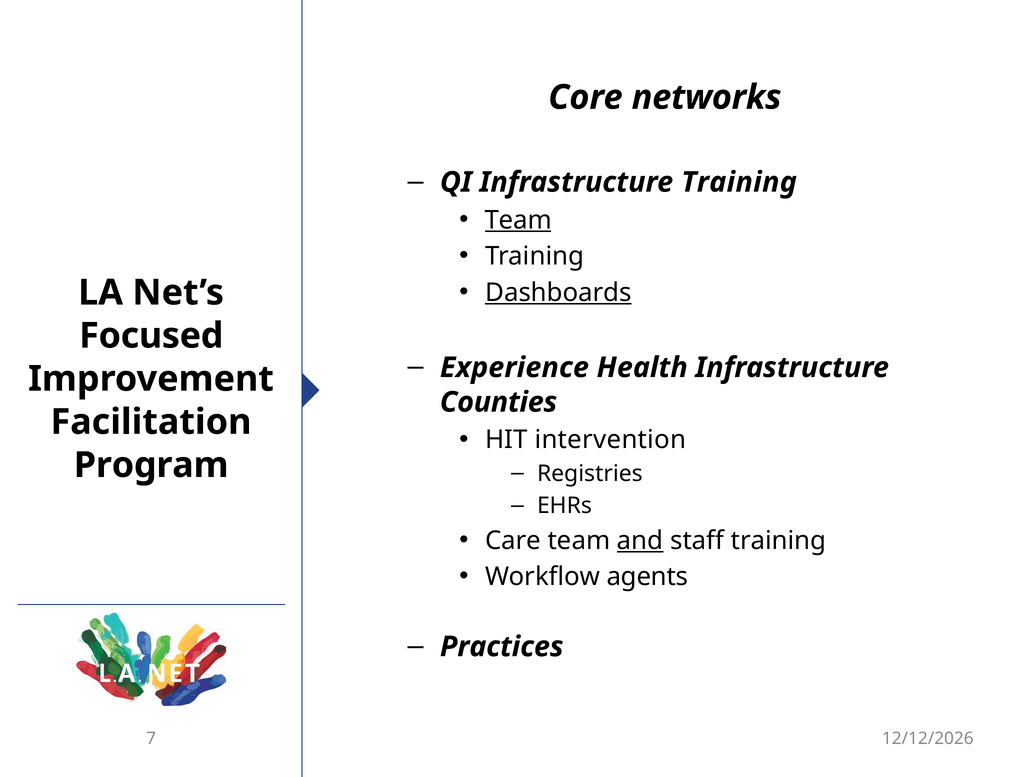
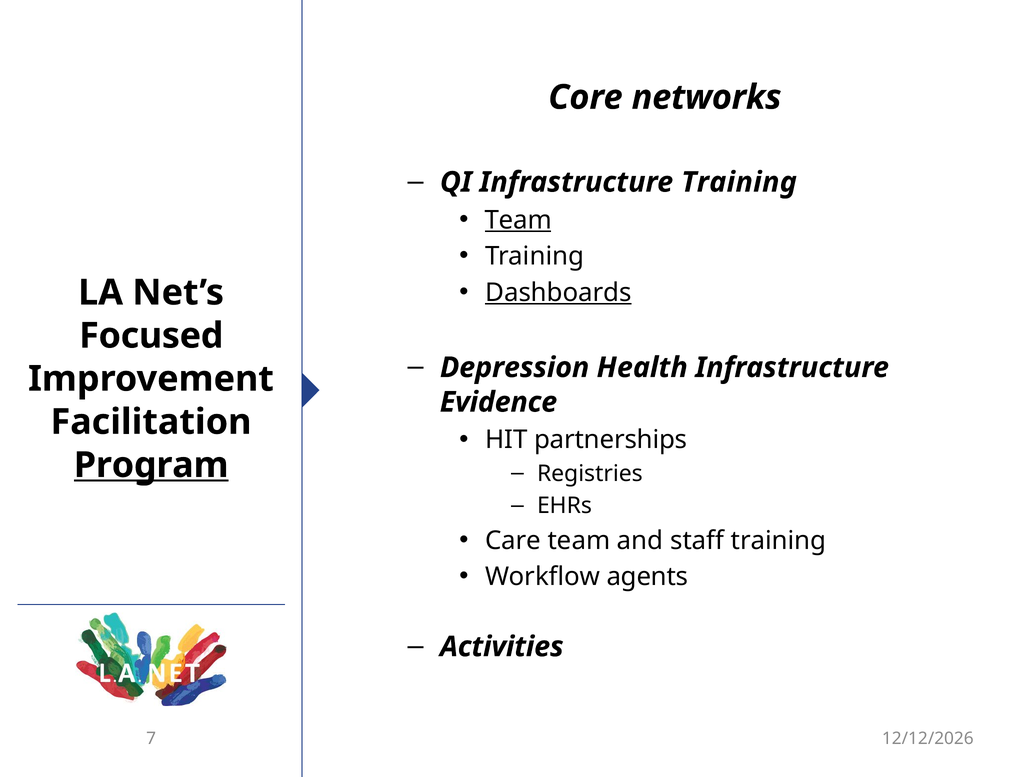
Experience: Experience -> Depression (515, 368)
Counties: Counties -> Evidence (499, 402)
intervention: intervention -> partnerships (611, 440)
Program underline: none -> present (151, 465)
and underline: present -> none (640, 541)
Practices: Practices -> Activities (502, 647)
